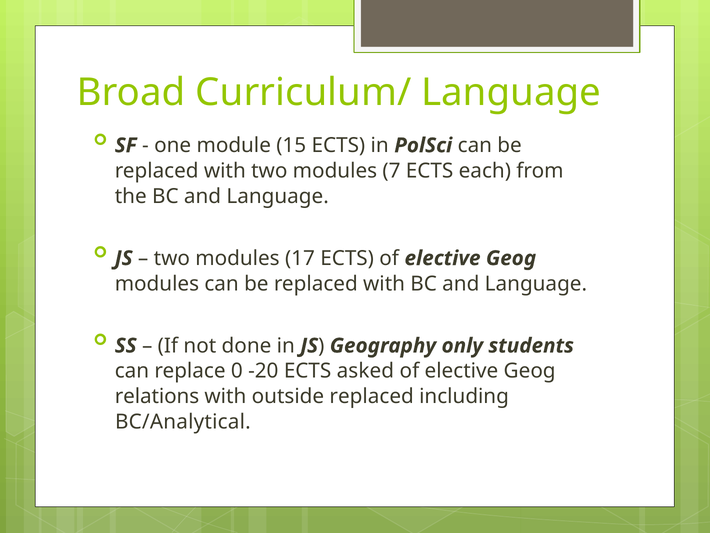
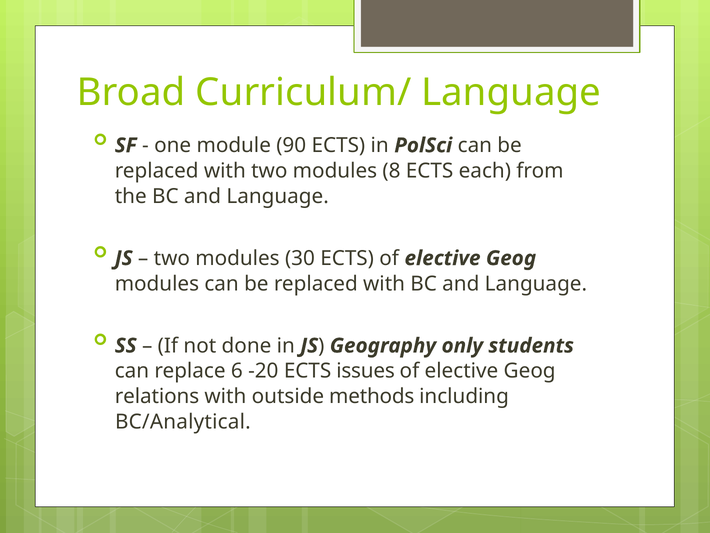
15: 15 -> 90 (291, 145)
7: 7 -> 8 (391, 171)
17: 17 -> 30 (300, 258)
0: 0 -> 6 (237, 371)
asked: asked -> issues (366, 371)
outside replaced: replaced -> methods (372, 396)
